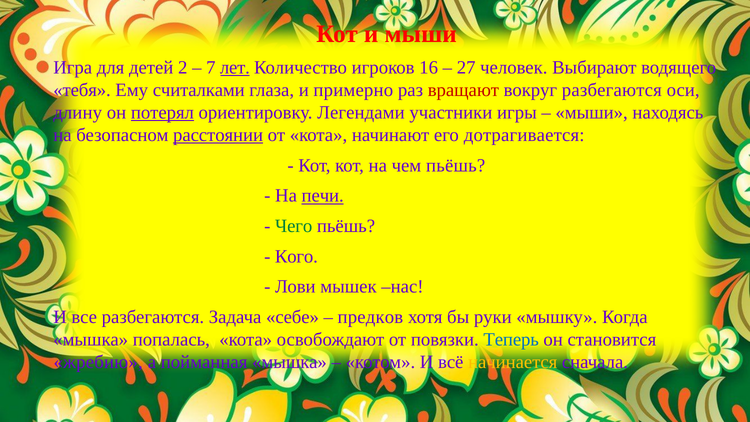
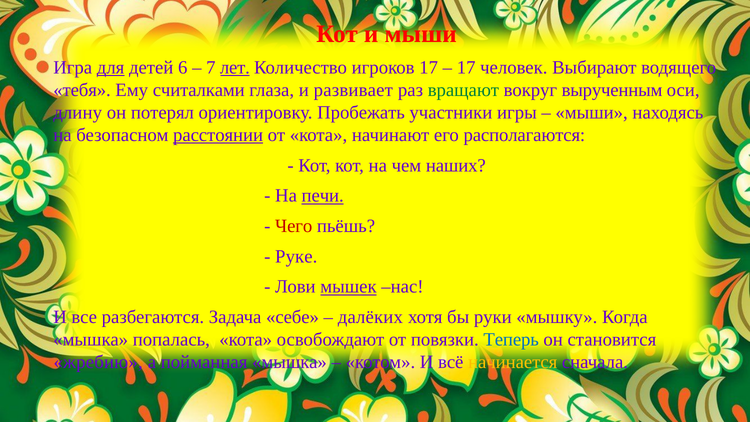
для underline: none -> present (111, 68)
2: 2 -> 6 (183, 68)
игроков 16: 16 -> 17 (429, 68)
27: 27 -> 17 (466, 68)
примерно: примерно -> развивает (353, 90)
вращают colour: red -> green (463, 90)
вокруг разбегаются: разбегаются -> вырученным (612, 90)
потерял underline: present -> none (162, 113)
Легендами: Легендами -> Пробежать (361, 113)
дотрагивается: дотрагивается -> располагаются (524, 135)
чем пьёшь: пьёшь -> наших (456, 165)
Чего colour: green -> red (294, 226)
Кого: Кого -> Руке (296, 256)
мышек underline: none -> present (348, 287)
предков: предков -> далёких (370, 317)
